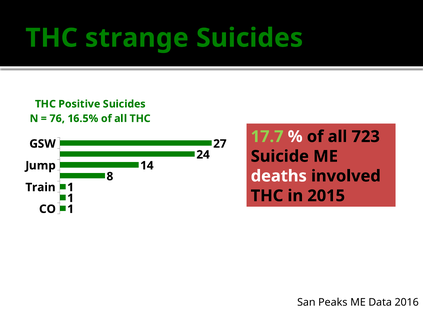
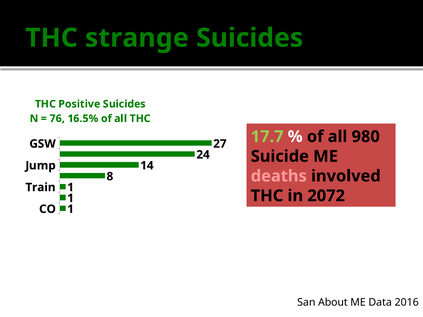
723: 723 -> 980 (366, 137)
deaths colour: white -> pink (279, 176)
2015: 2015 -> 2072 (326, 196)
Peaks: Peaks -> About (333, 303)
